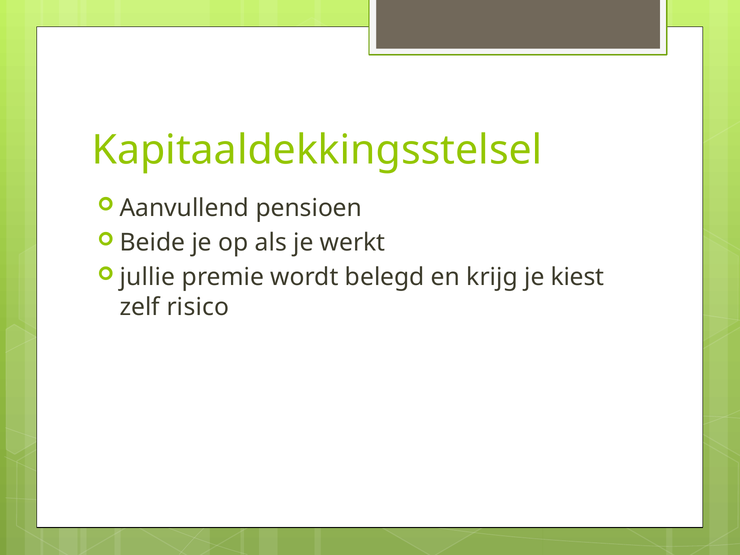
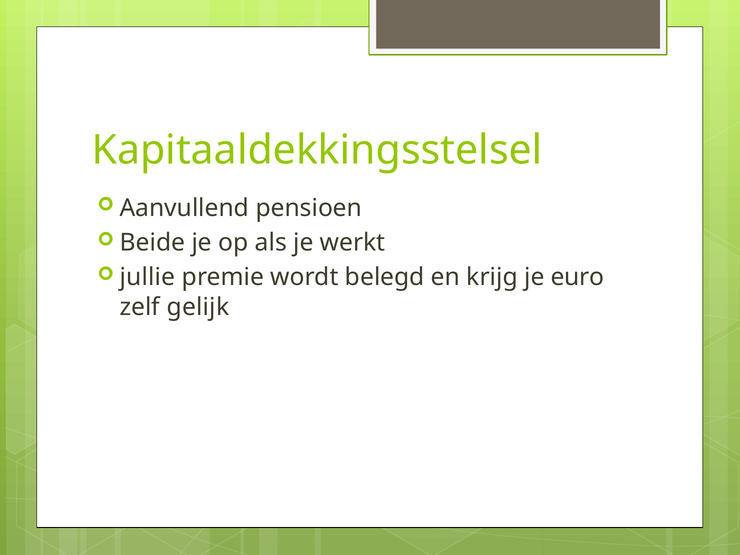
kiest: kiest -> euro (578, 277)
risico: risico -> gelijk (198, 307)
